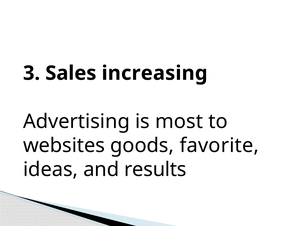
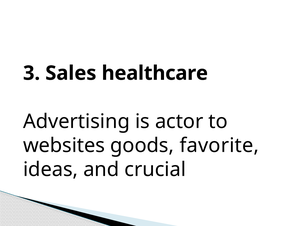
increasing: increasing -> healthcare (155, 73)
most: most -> actor (179, 121)
results: results -> crucial (155, 169)
